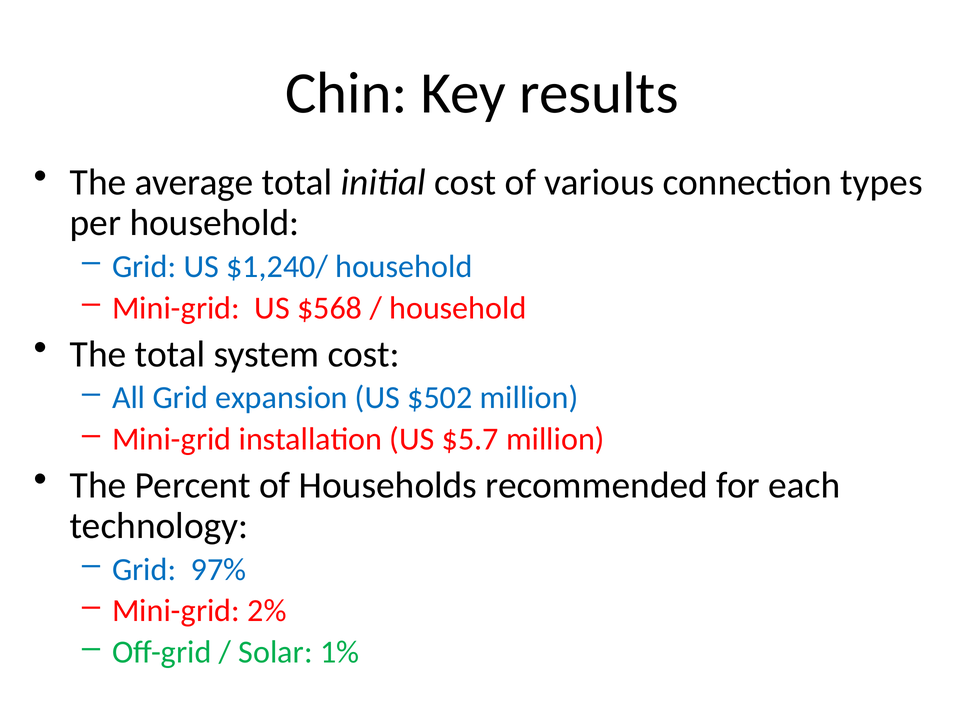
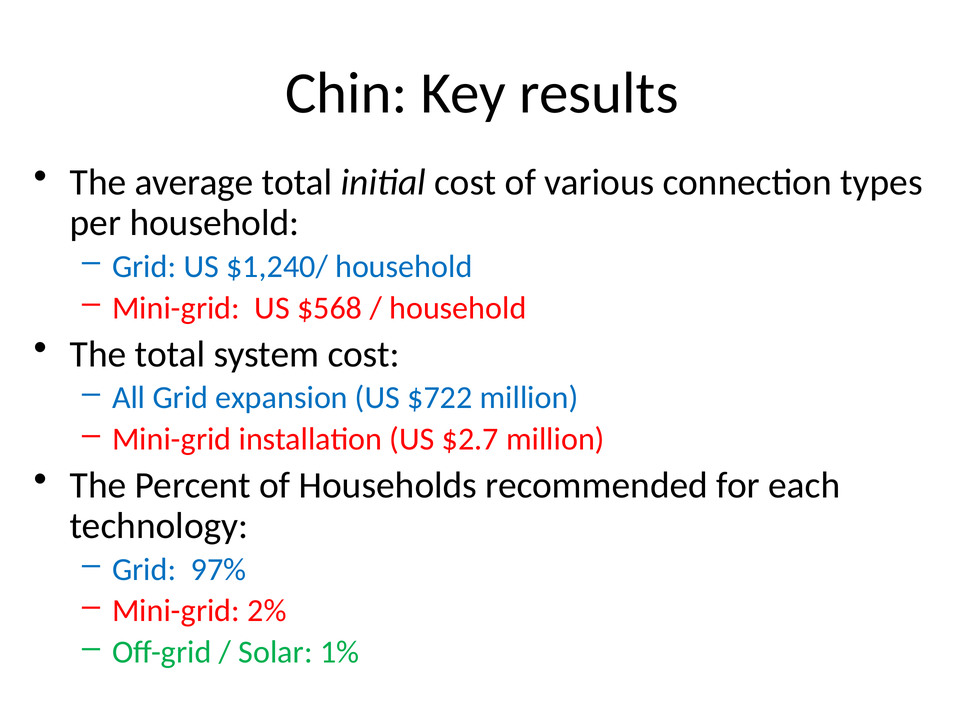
$502: $502 -> $722 (440, 398)
$5.7: $5.7 -> $2.7 (470, 439)
